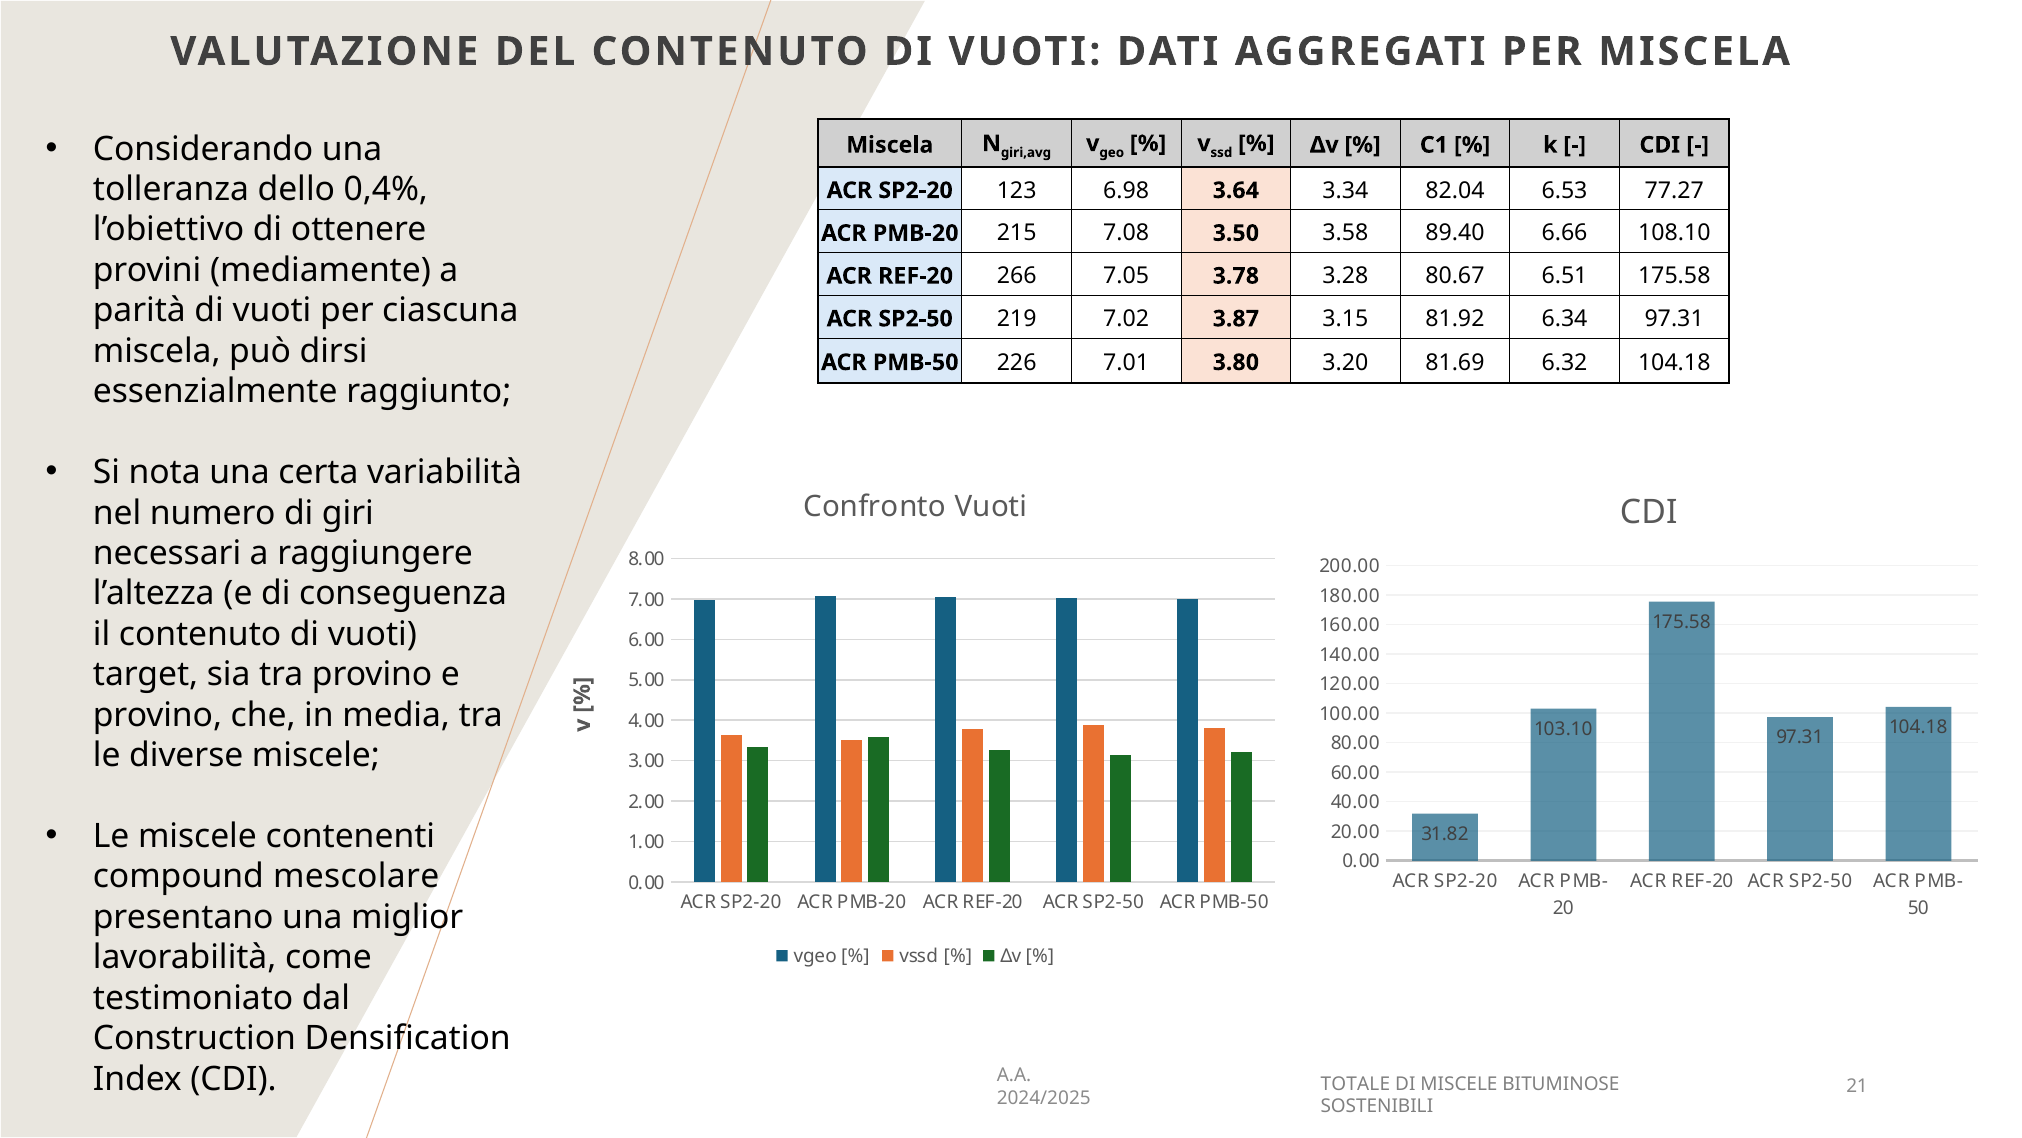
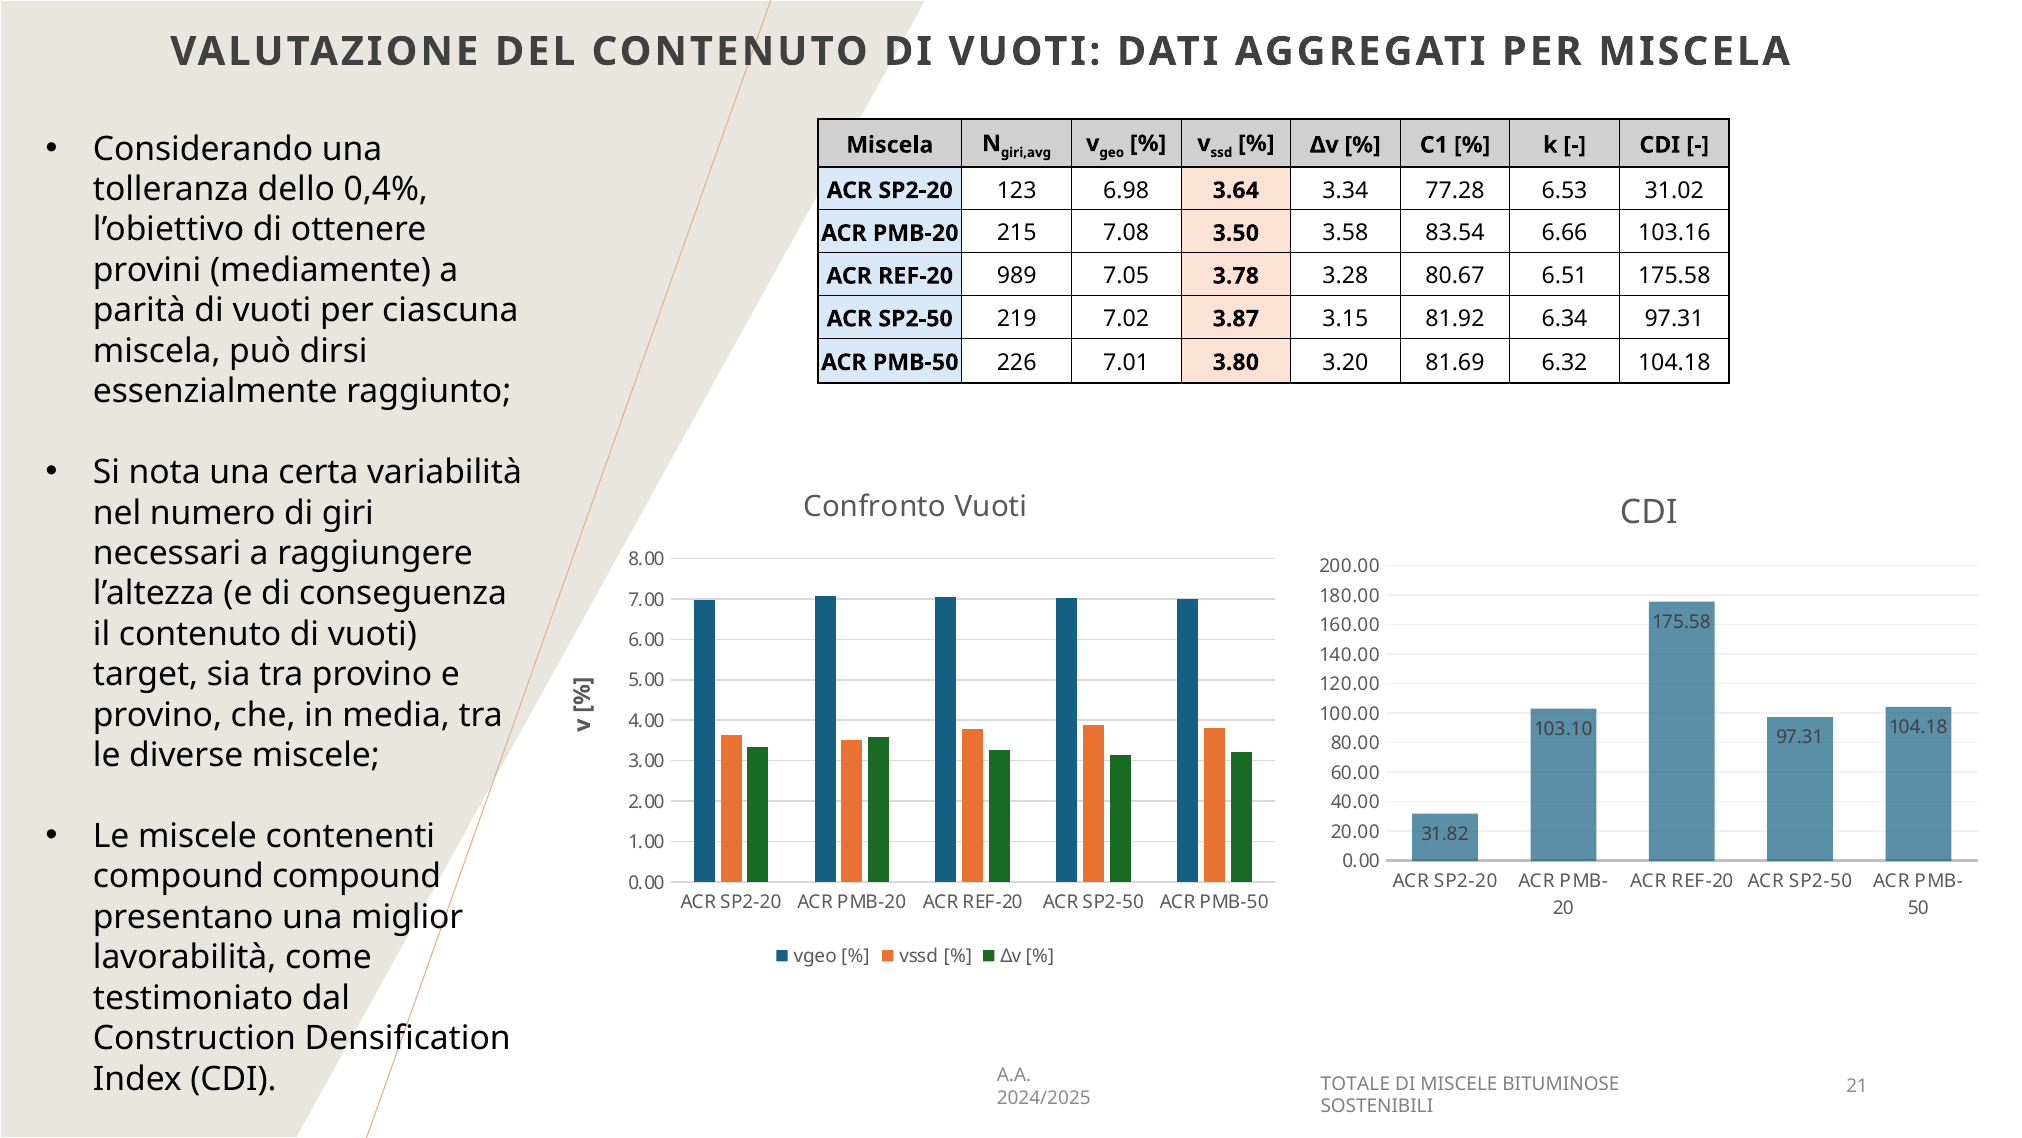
82.04: 82.04 -> 77.28 (1455, 190)
77.27: 77.27 -> 31.02 (1674, 190)
89.40: 89.40 -> 83.54 (1455, 233)
108.10: 108.10 -> 103.16 (1674, 233)
266: 266 -> 989 (1017, 276)
compound mescolare: mescolare -> compound (357, 876)
